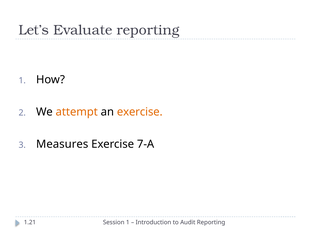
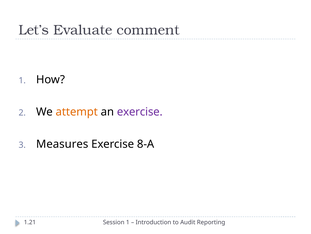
Evaluate reporting: reporting -> comment (148, 30)
exercise colour: orange -> purple (140, 112)
7-A: 7-A -> 8-A (146, 144)
